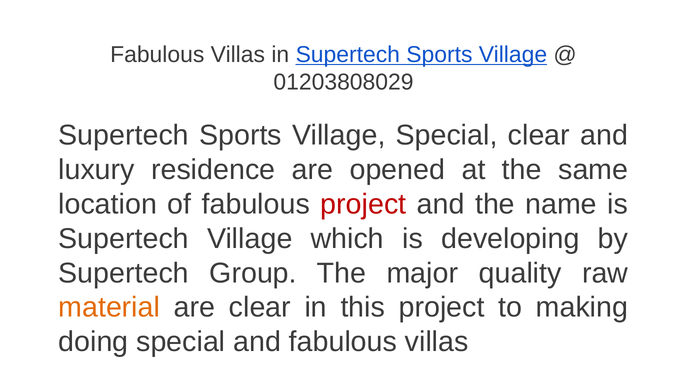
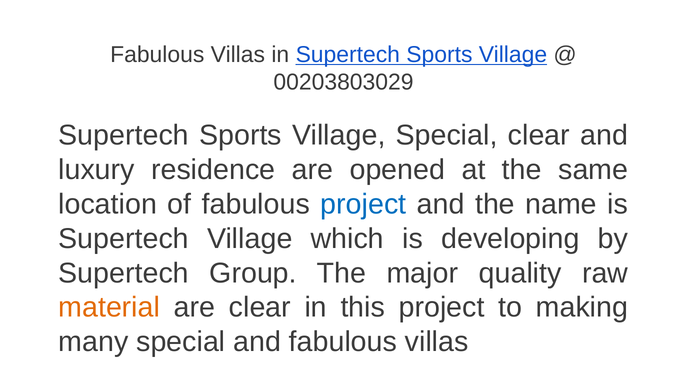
01203808029: 01203808029 -> 00203803029 (343, 82)
project colour: red -> blue (363, 204)
doing: doing -> many (93, 341)
